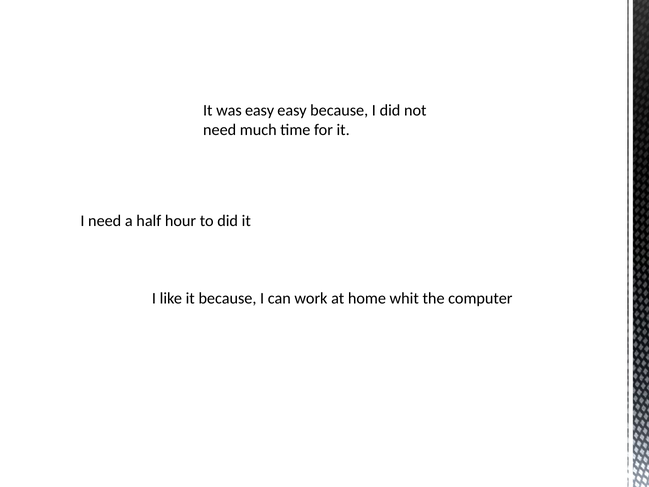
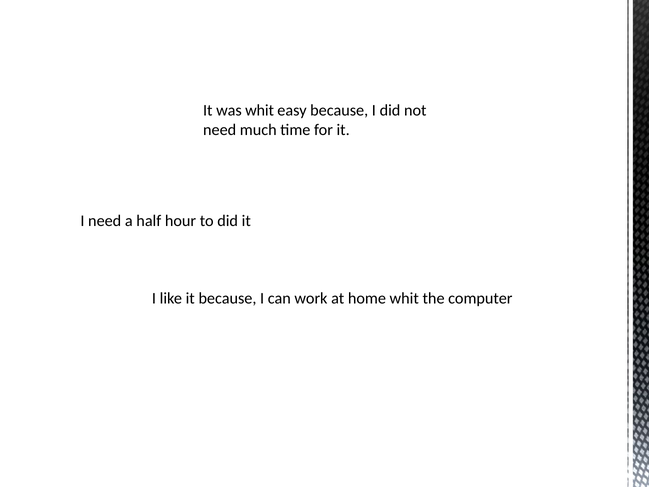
was easy: easy -> whit (260, 110)
